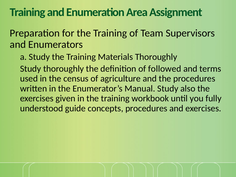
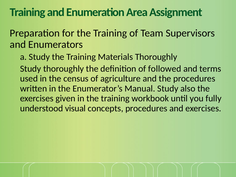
guide: guide -> visual (75, 108)
